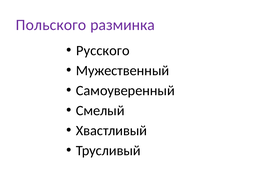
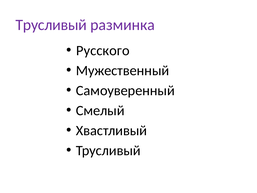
Польского: Польского -> Трусливый (51, 25)
